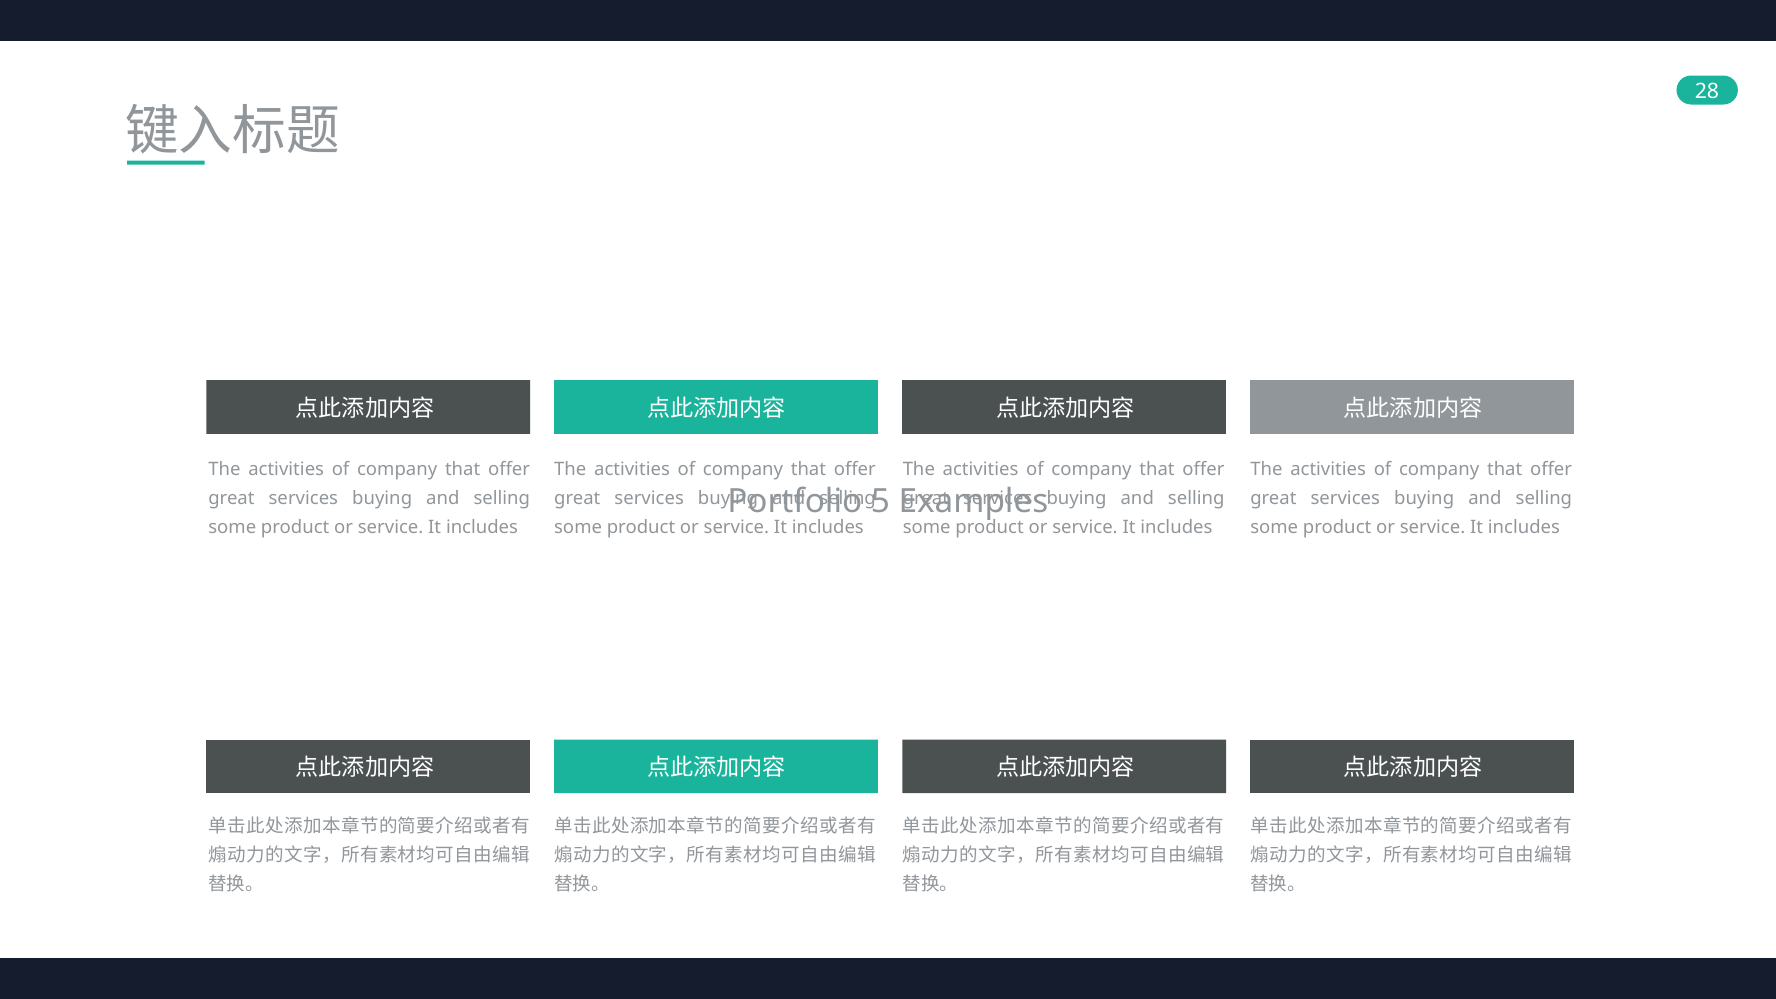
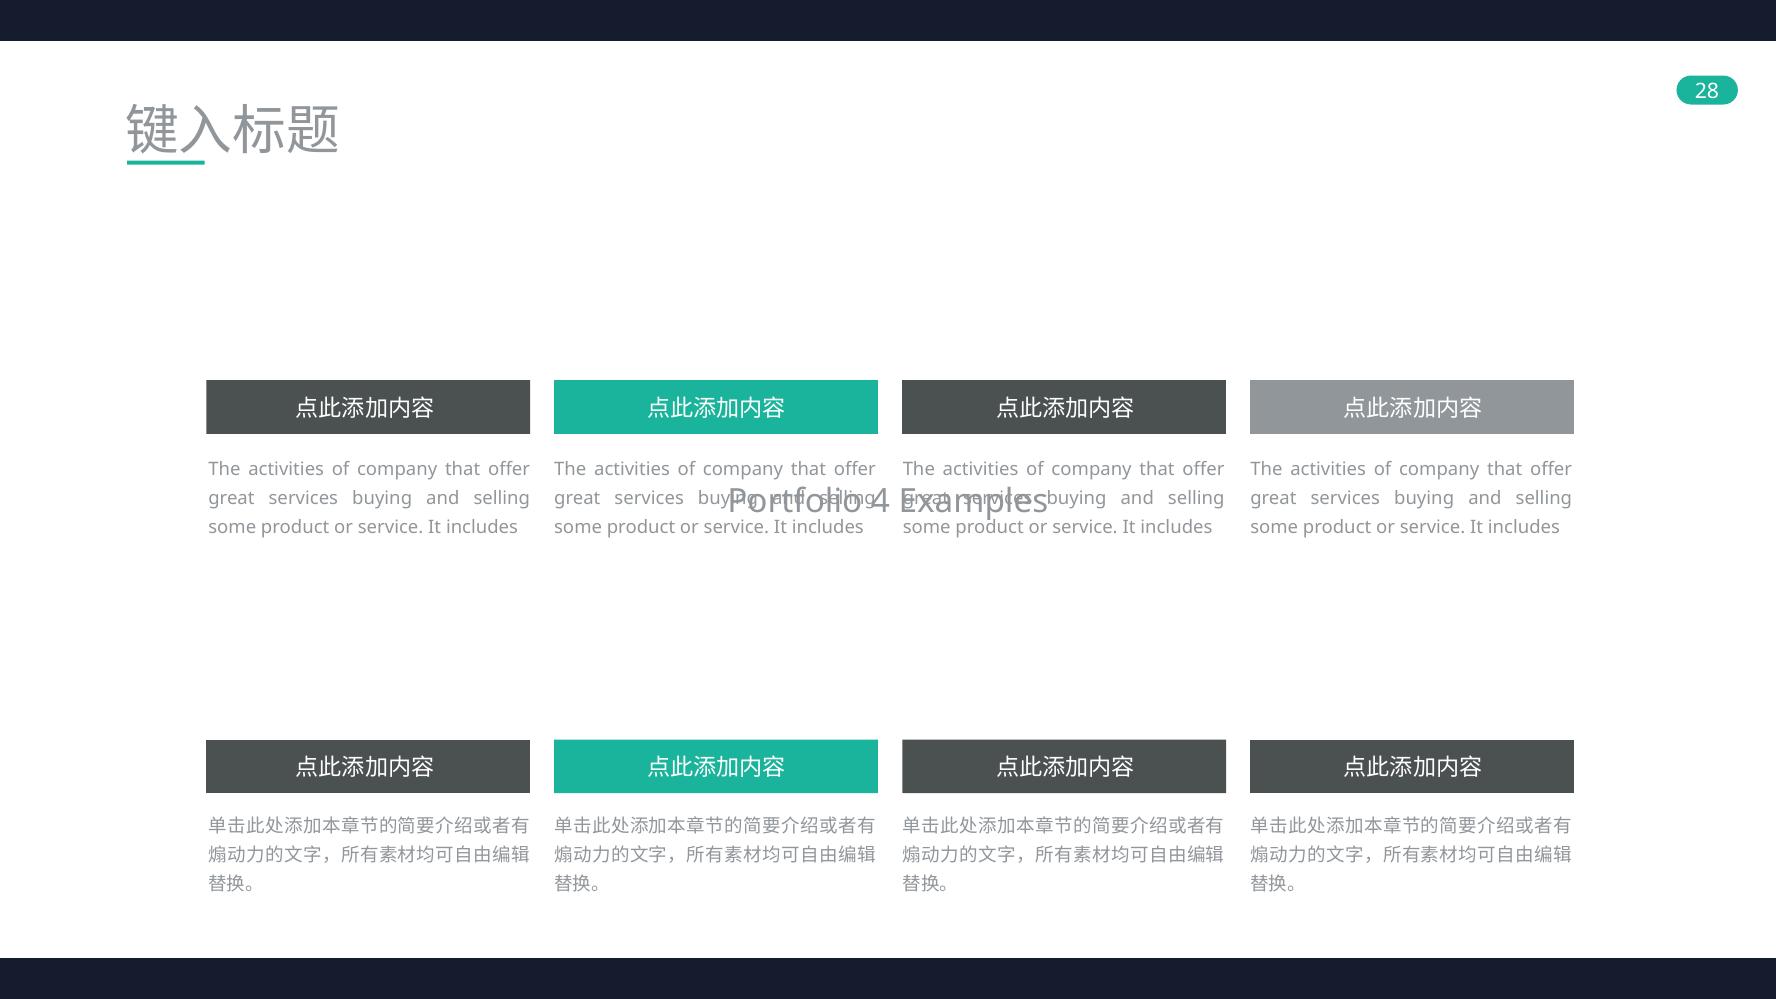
5: 5 -> 4 (880, 502)
